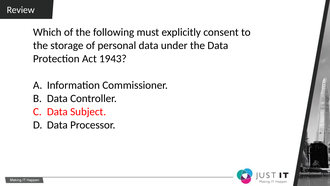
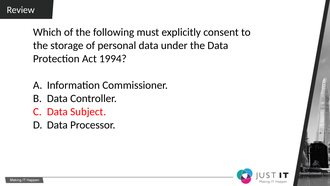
1943: 1943 -> 1994 (113, 59)
